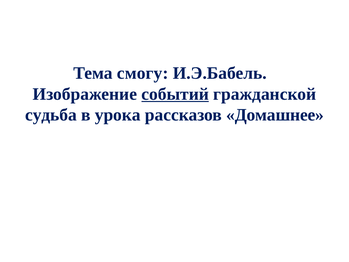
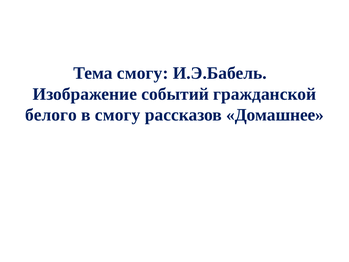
событий underline: present -> none (175, 94)
судьба: судьба -> белого (51, 115)
в урока: урока -> смогу (118, 115)
